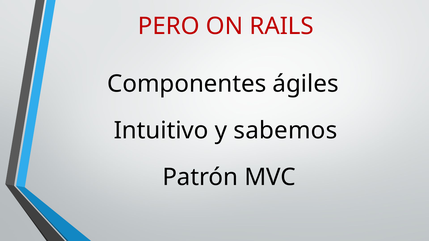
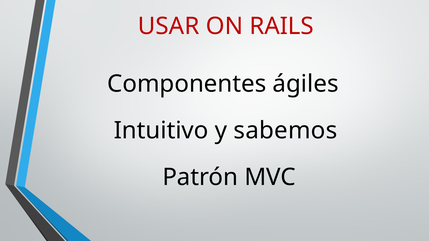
PERO: PERO -> USAR (169, 26)
